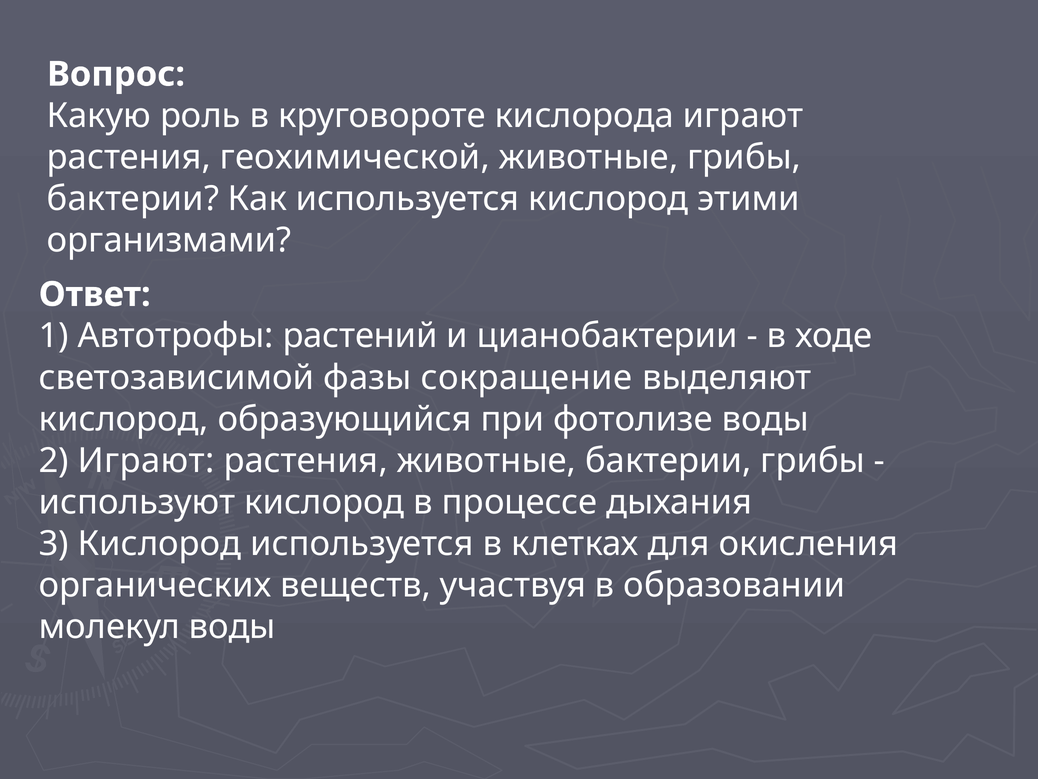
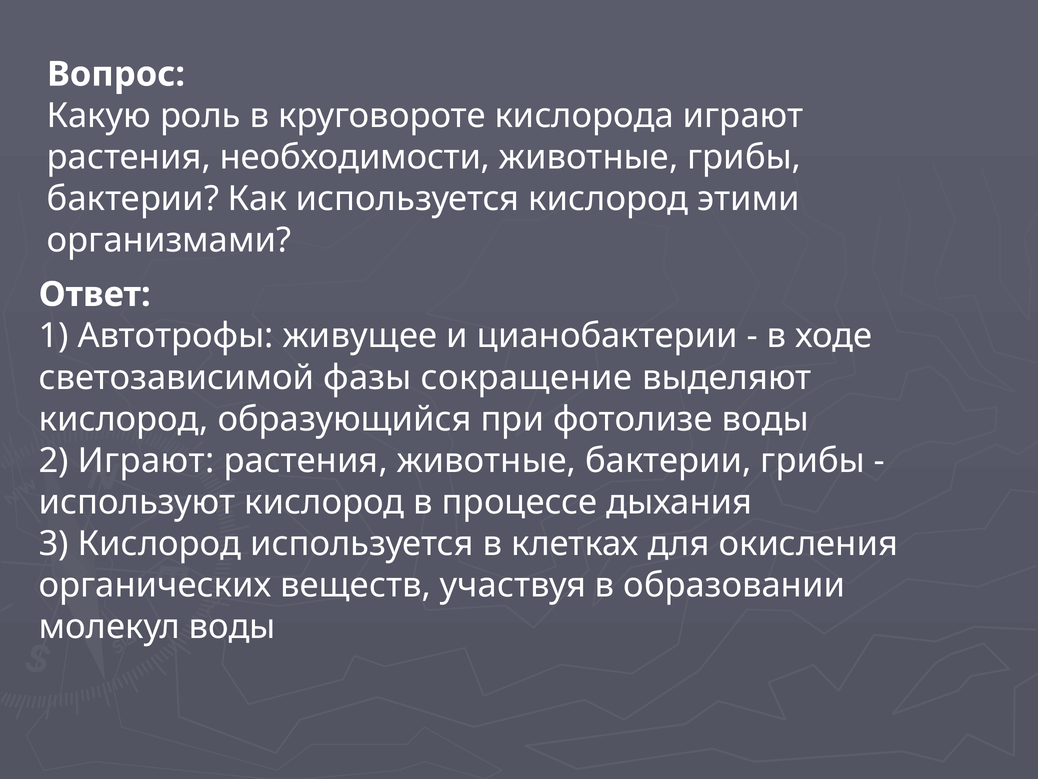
геохимической: геохимической -> необходимости (355, 157)
растений: растений -> живущее (360, 336)
